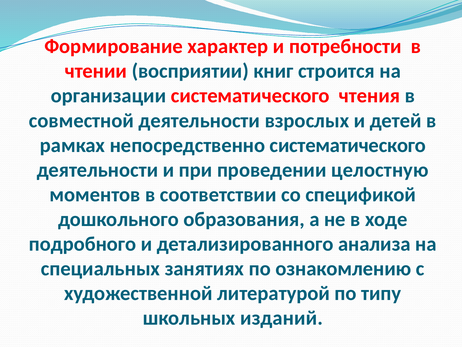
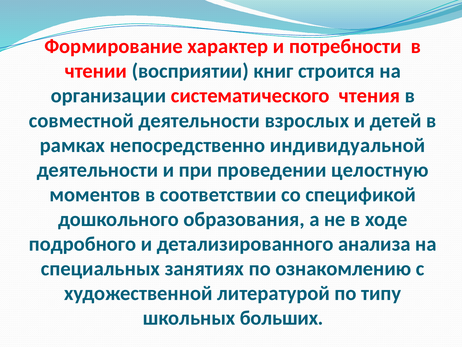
непосредственно систематического: систематического -> индивидуальной (348, 145)
изданий: изданий -> больших (282, 318)
